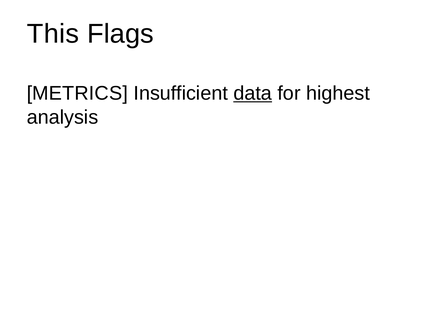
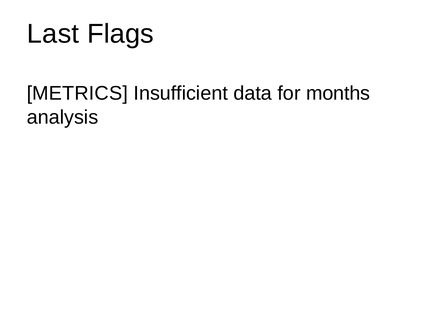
This: This -> Last (53, 34)
data underline: present -> none (253, 94)
highest: highest -> months (338, 94)
